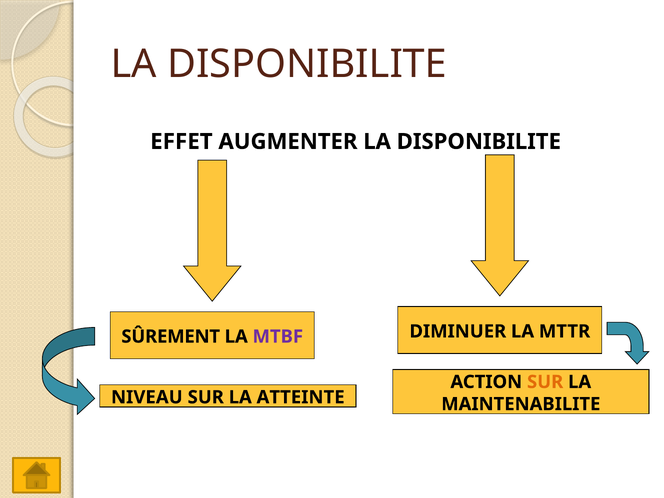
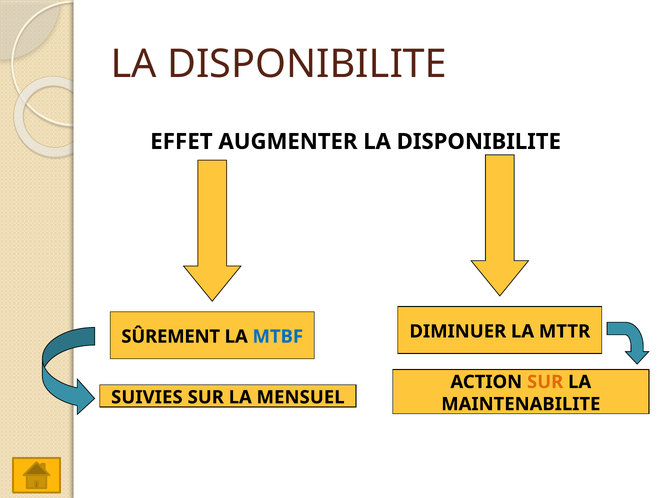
MTBF colour: purple -> blue (278, 337)
NIVEAU: NIVEAU -> SUIVIES (147, 397)
ATTEINTE: ATTEINTE -> MENSUEL (301, 397)
